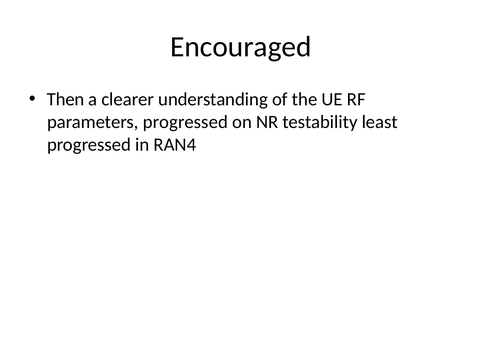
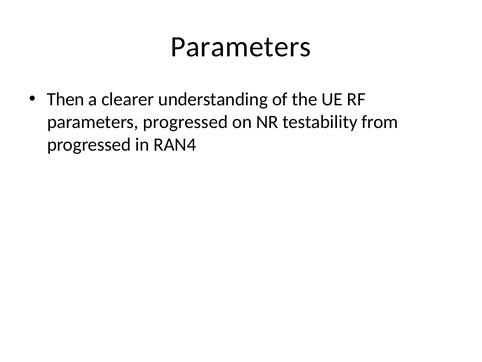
Encouraged: Encouraged -> Parameters (241, 47)
least: least -> from (380, 122)
